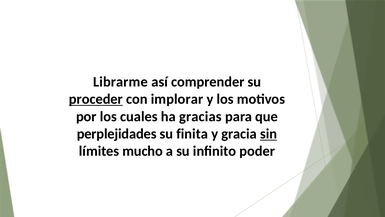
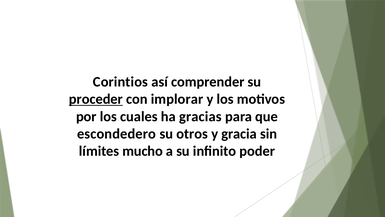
Librarme: Librarme -> Corintios (120, 82)
perplejidades: perplejidades -> escondedero (116, 134)
finita: finita -> otros (192, 134)
sin underline: present -> none (269, 134)
